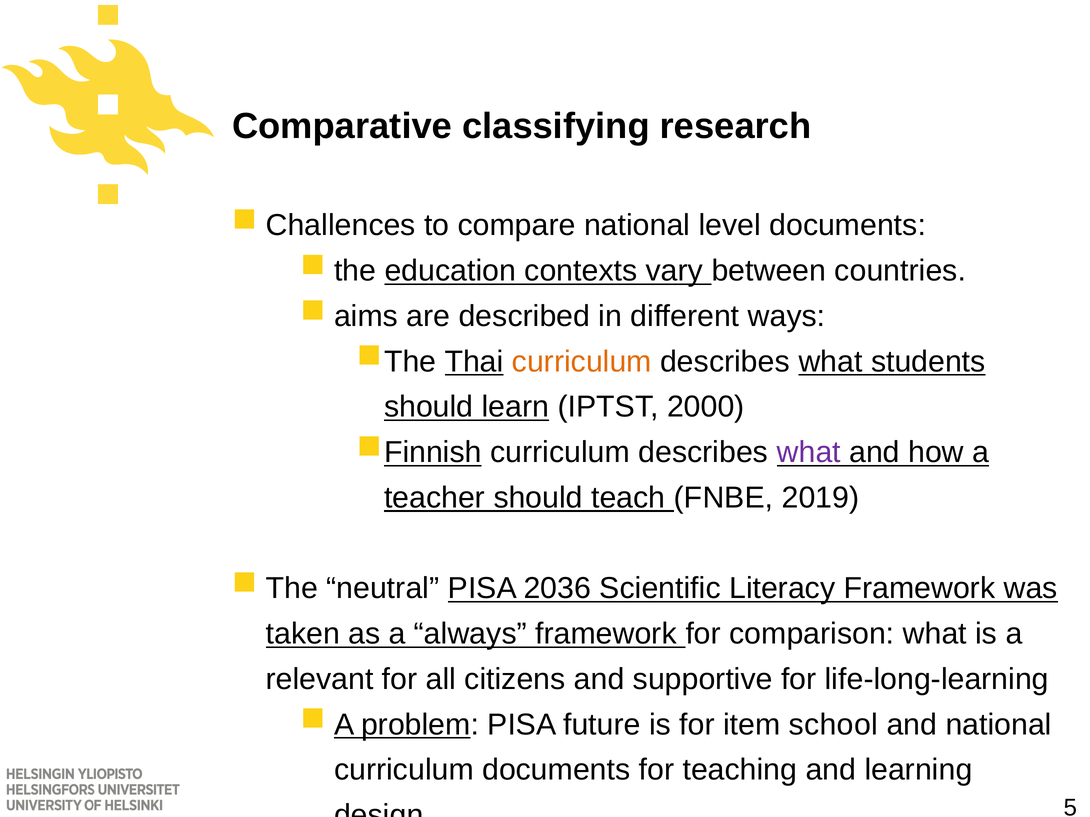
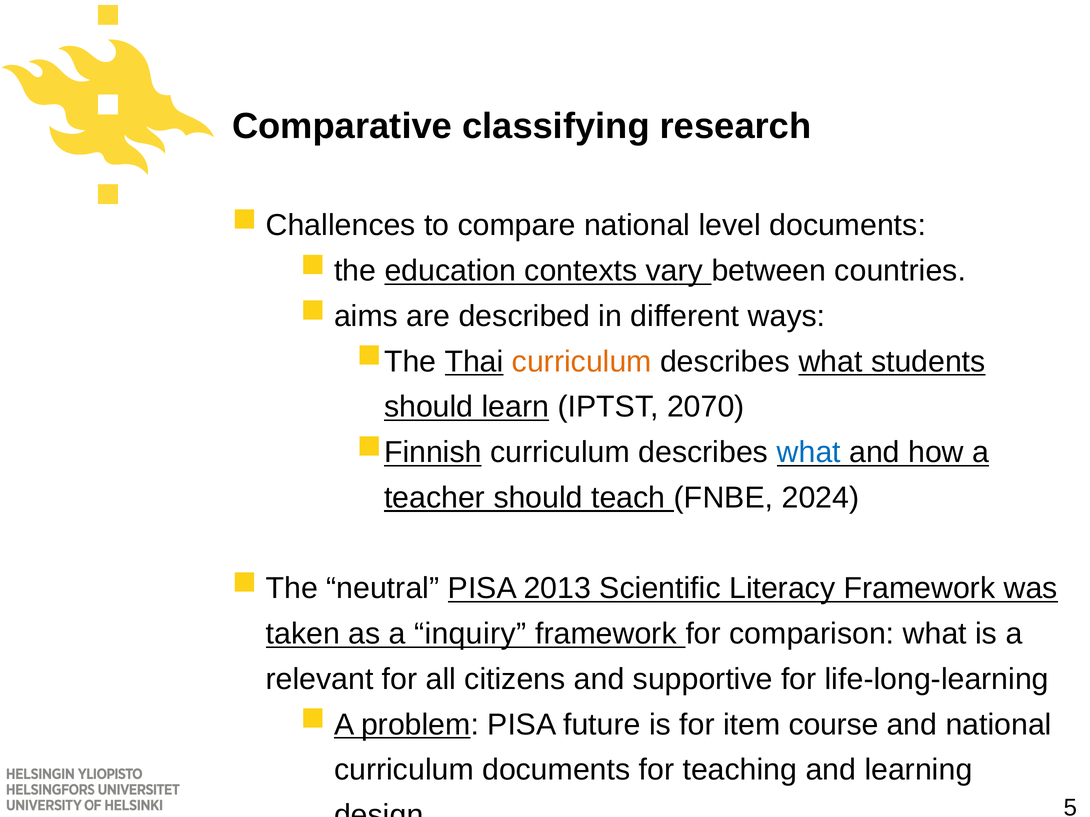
2000: 2000 -> 2070 (706, 407)
what colour: purple -> blue (809, 453)
2019: 2019 -> 2024 (820, 498)
2036: 2036 -> 2013 (557, 589)
always: always -> inquiry (470, 634)
school: school -> course (834, 725)
